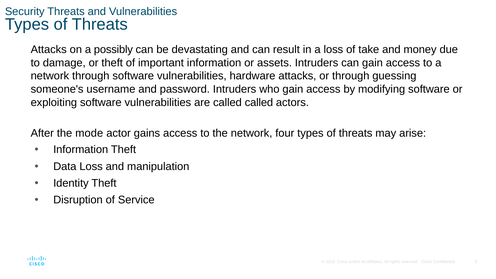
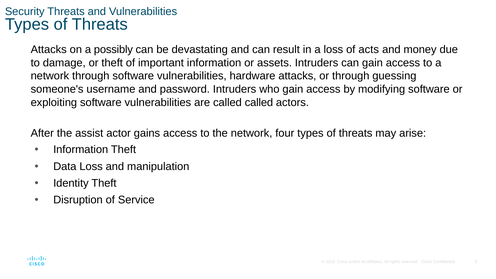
take: take -> acts (369, 50)
mode: mode -> assist (89, 133)
